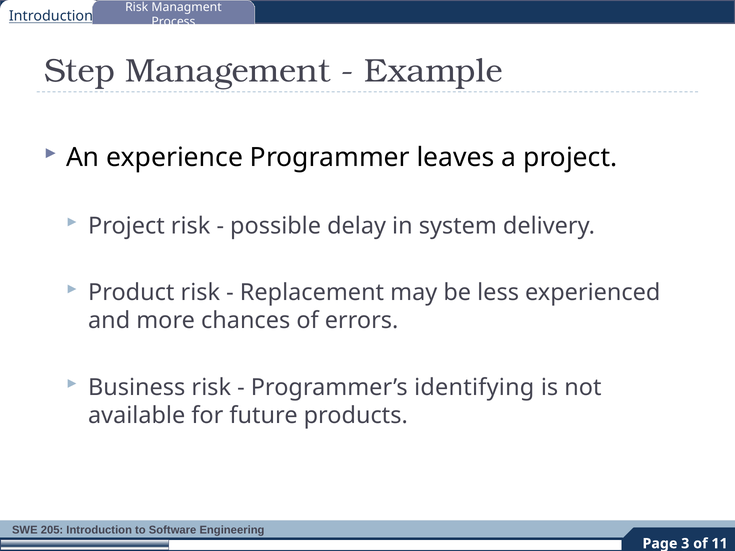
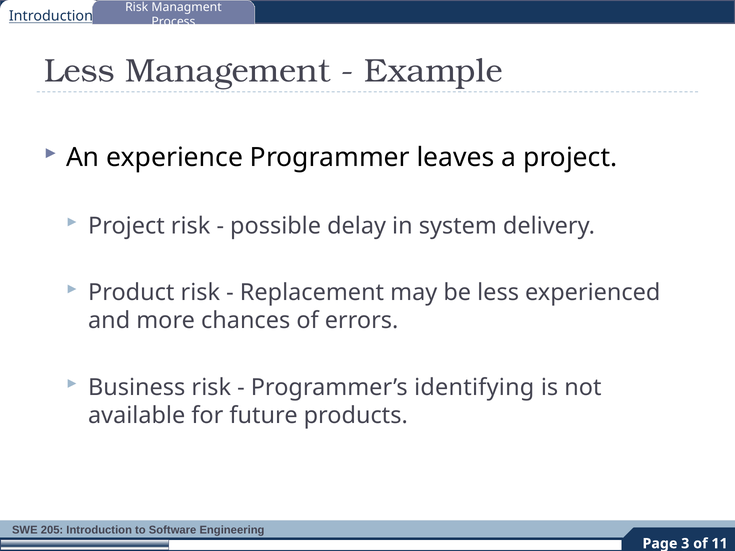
Step: Step -> Less (79, 71)
